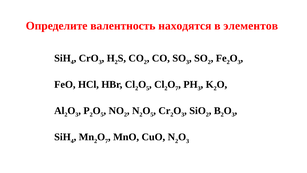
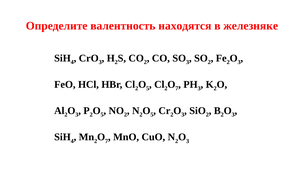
элементов: элементов -> железняке (251, 26)
